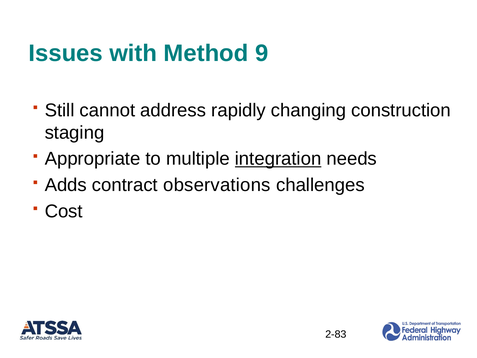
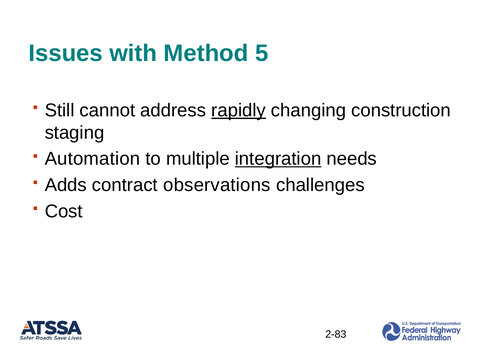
9: 9 -> 5 (262, 53)
rapidly underline: none -> present (239, 110)
Appropriate: Appropriate -> Automation (92, 159)
